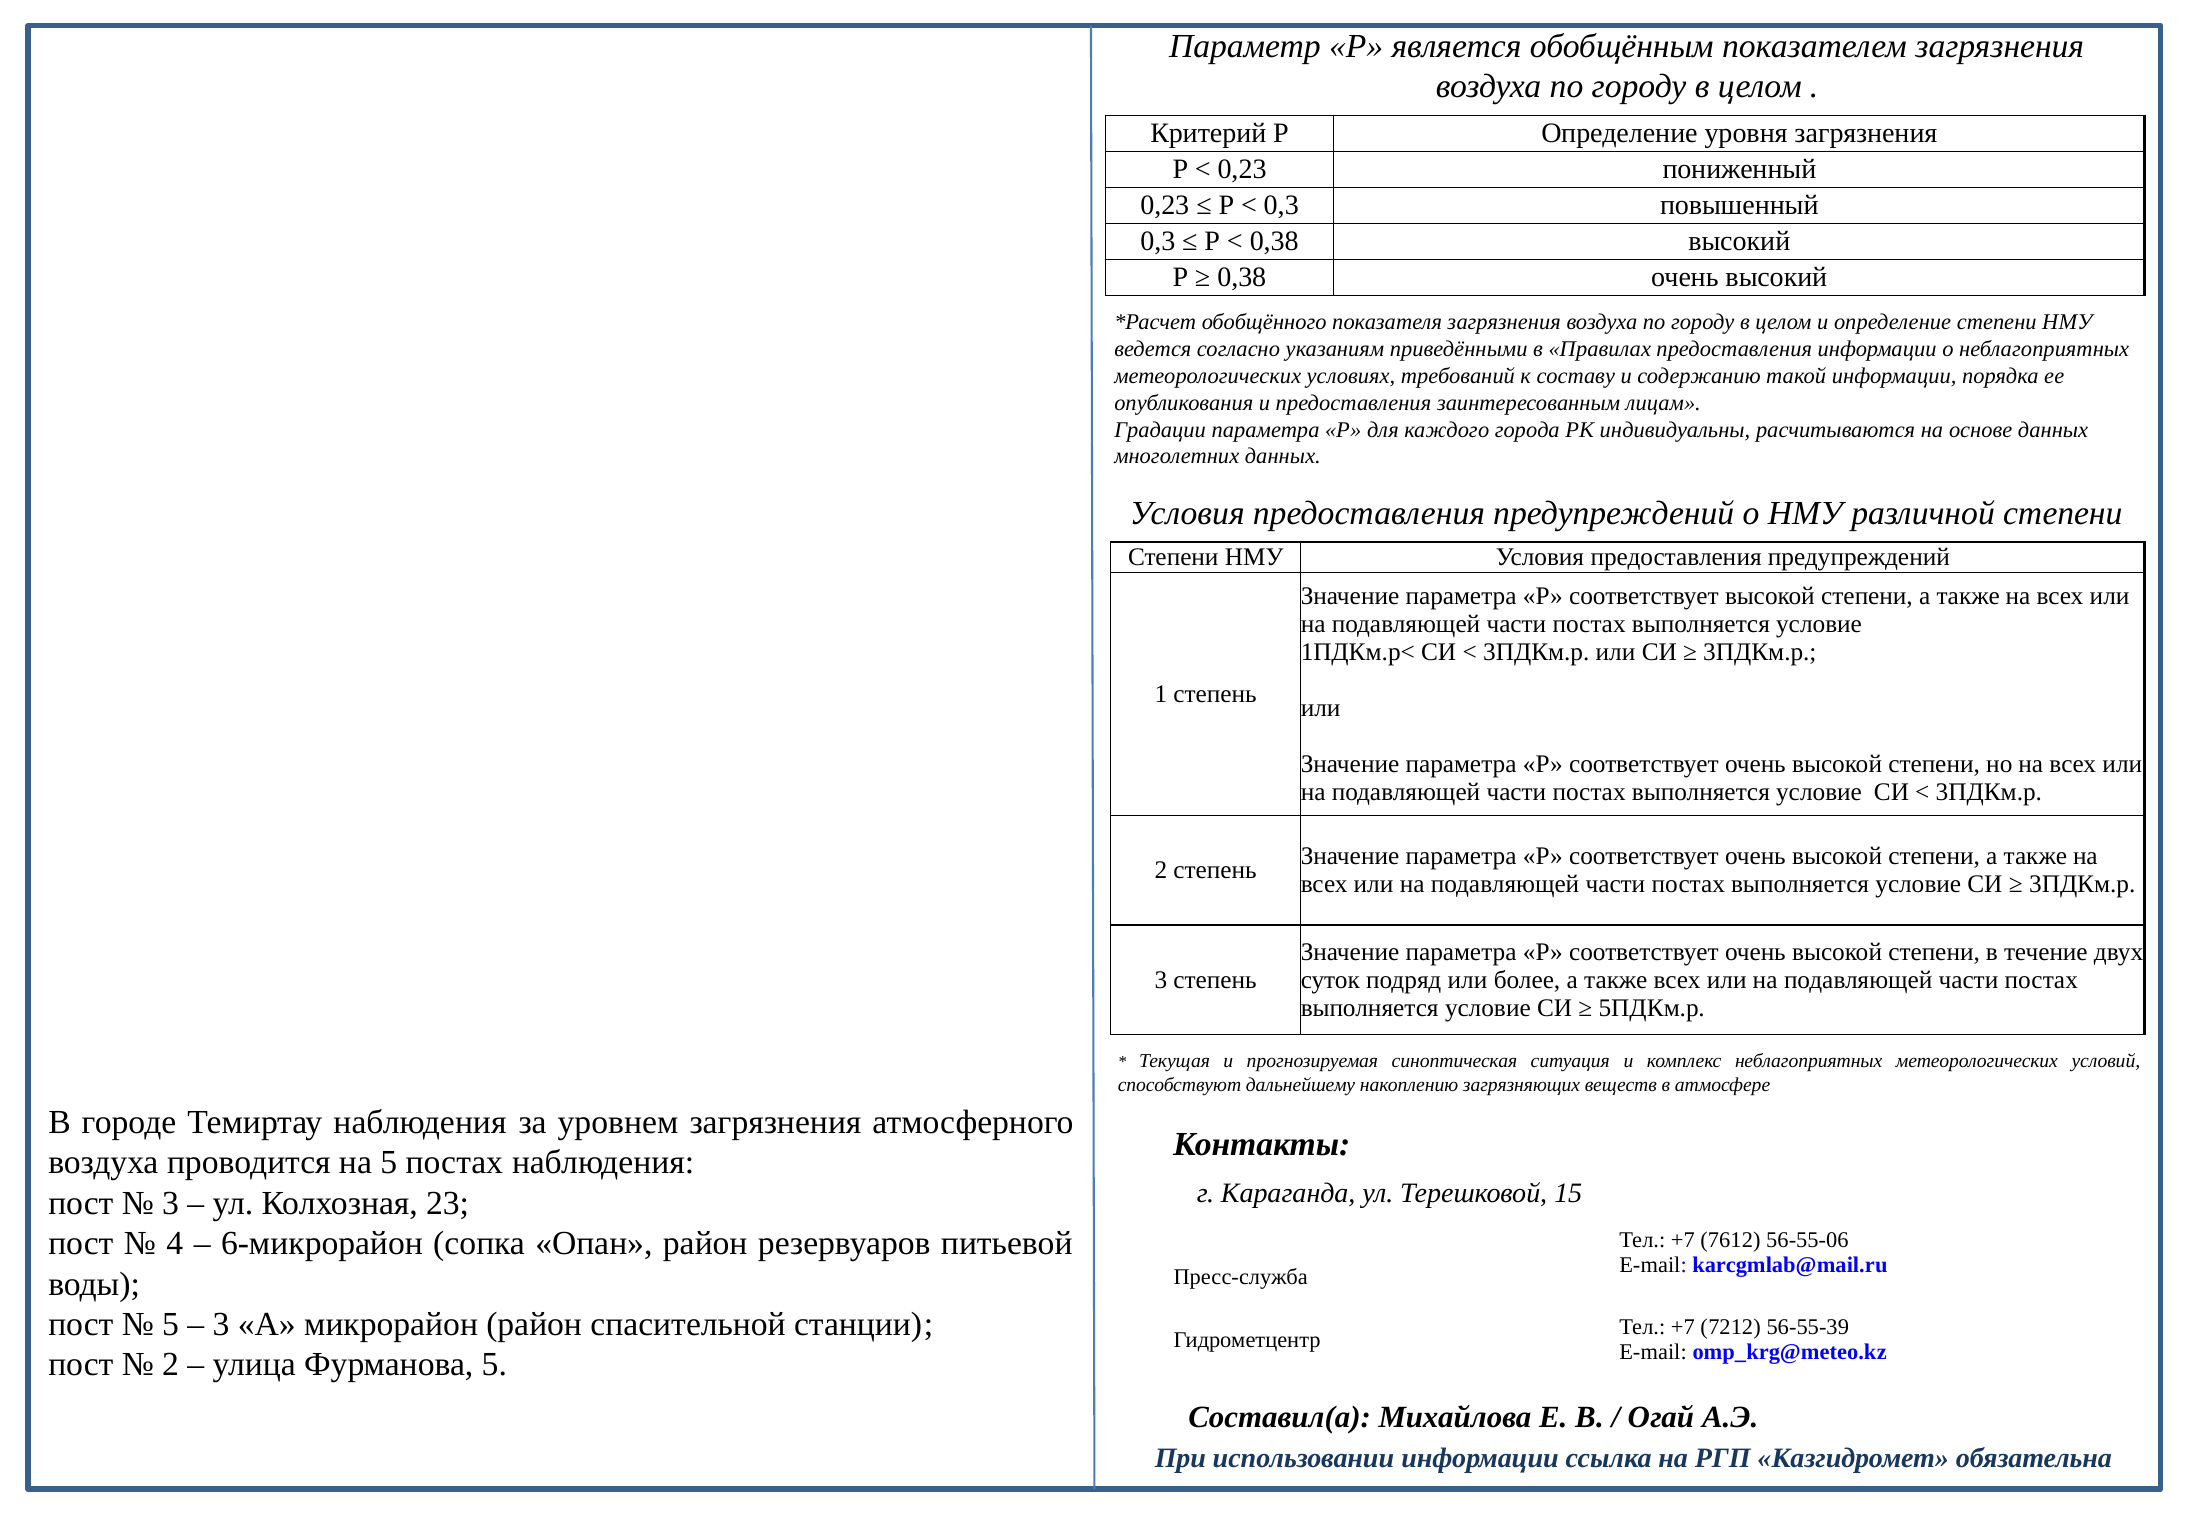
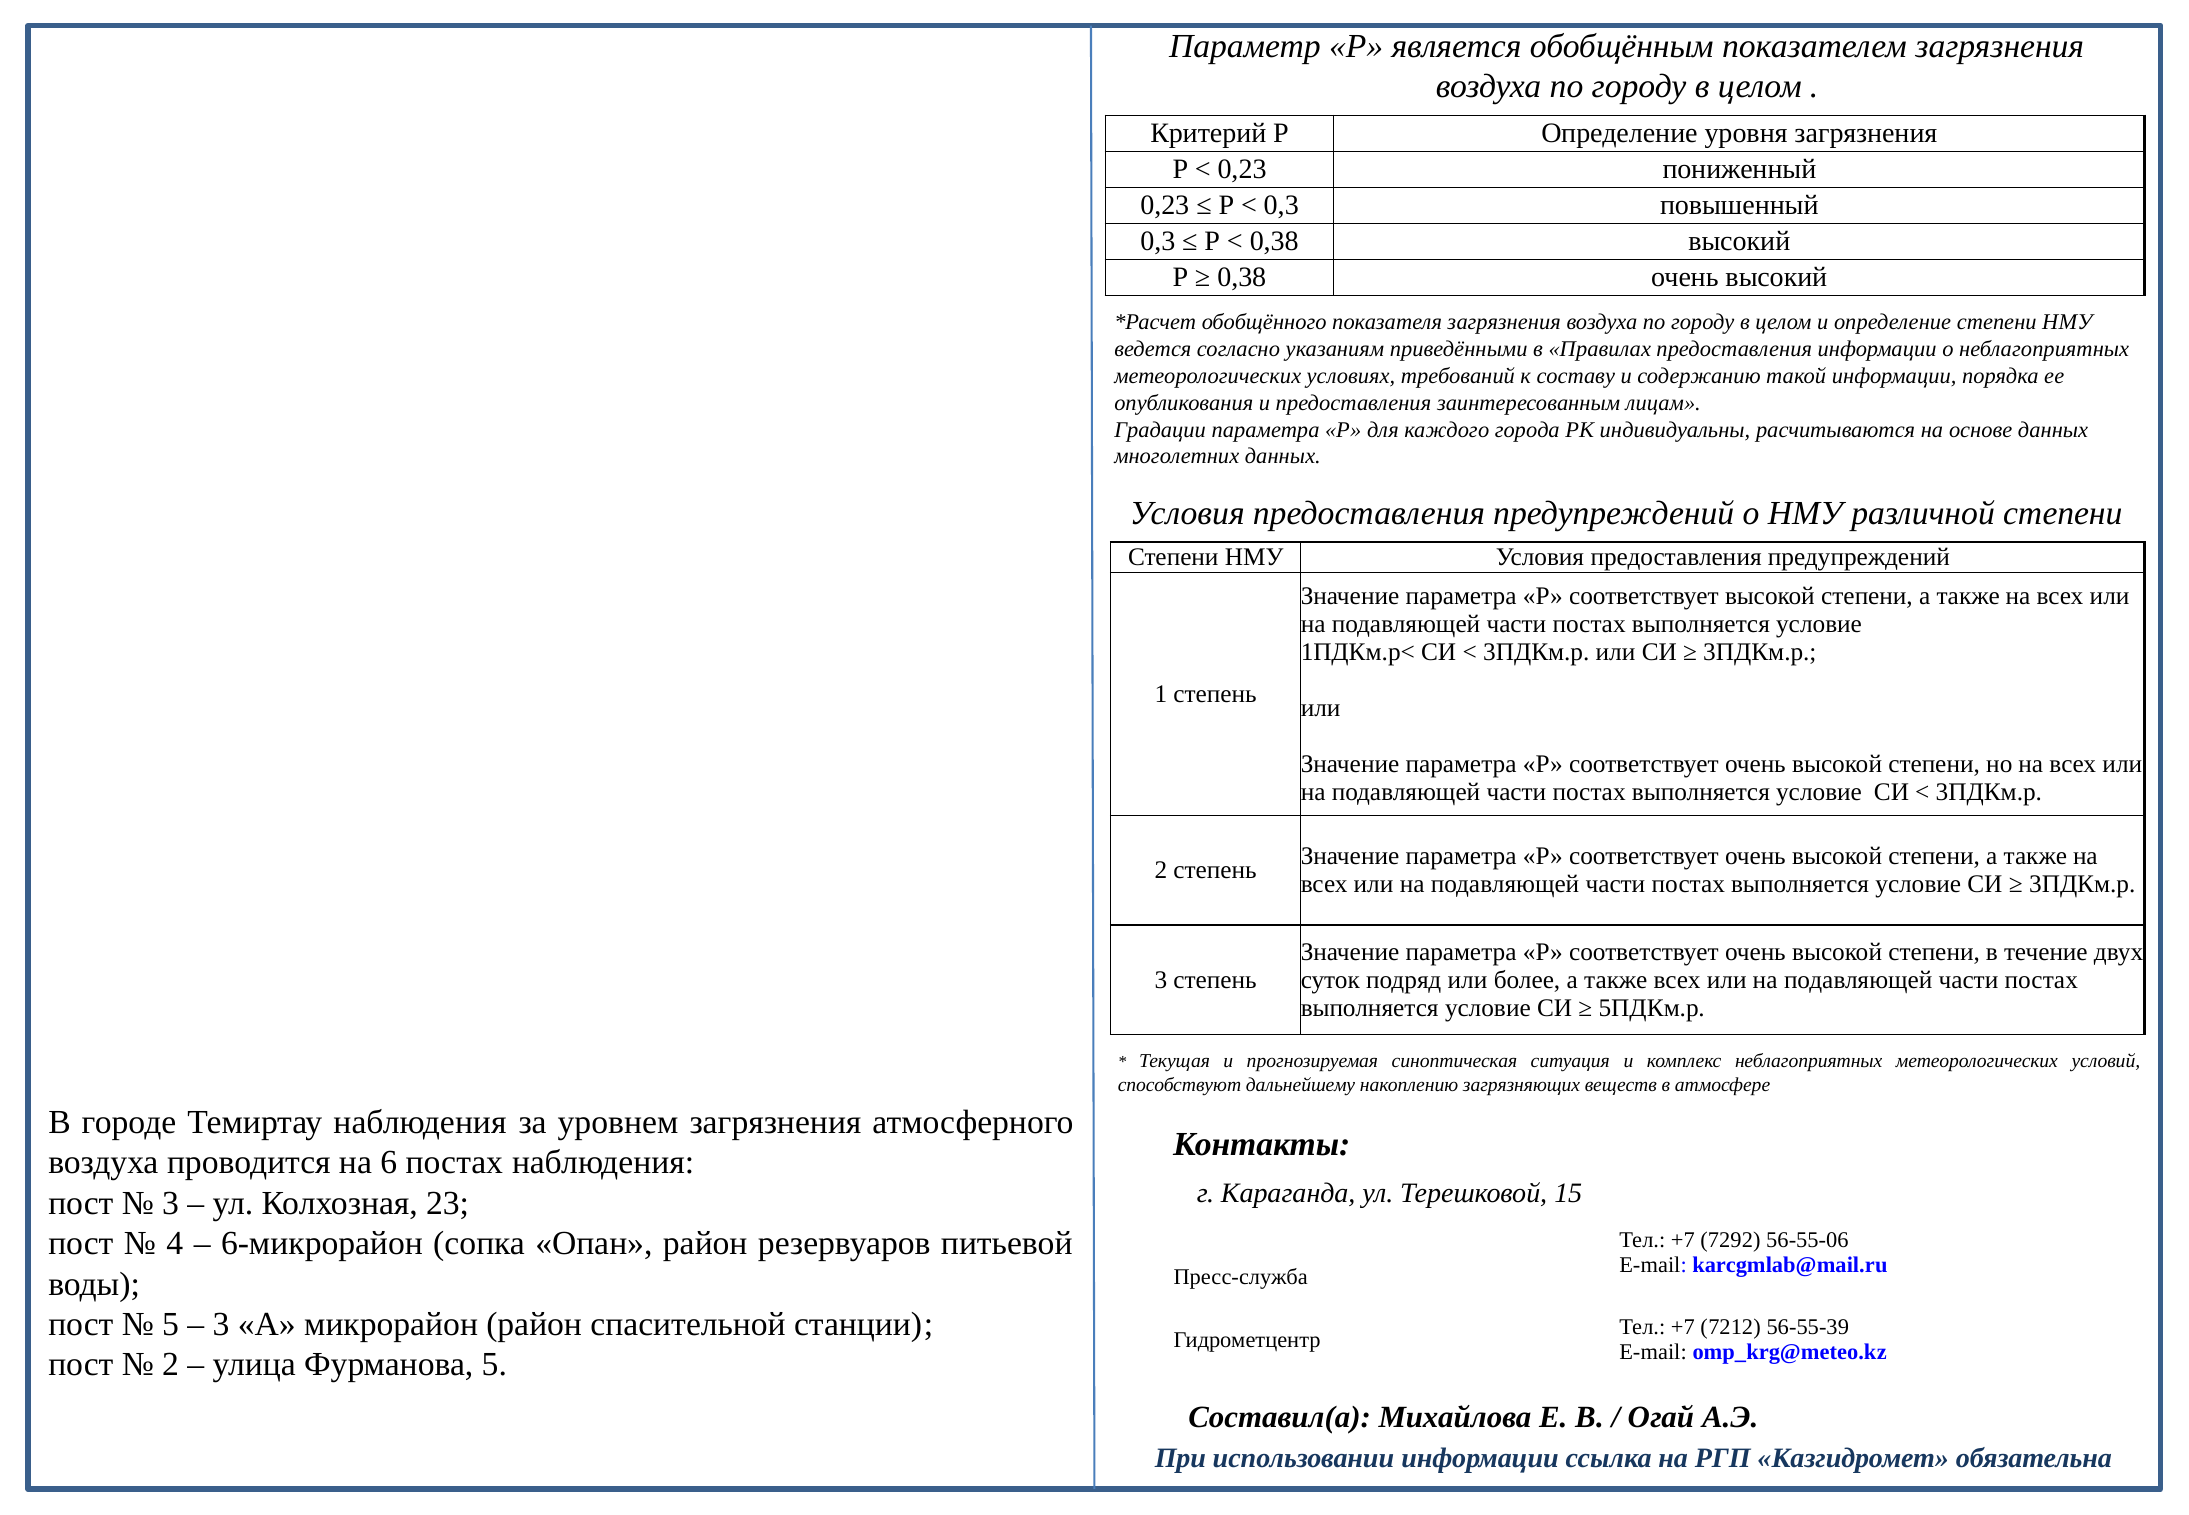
на 5: 5 -> 6 (389, 1163)
7612: 7612 -> 7292 (1730, 1240)
